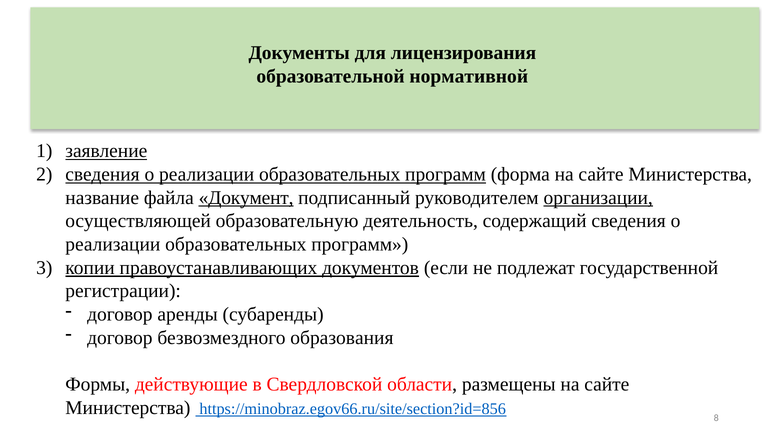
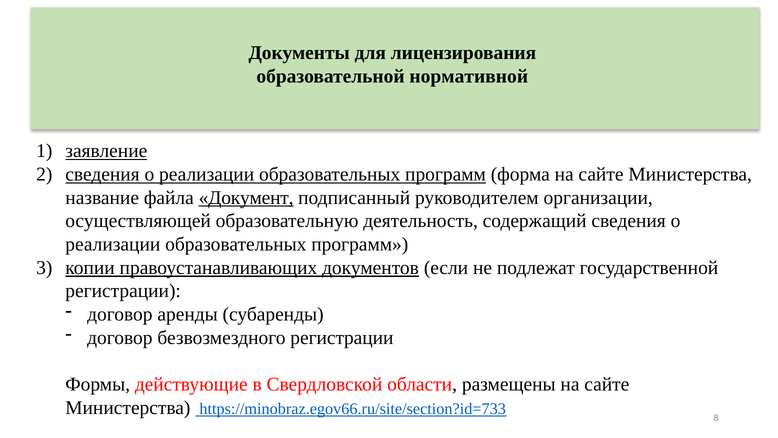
организации underline: present -> none (598, 197)
безвозмездного образования: образования -> регистрации (342, 337)
https://minobraz.egov66.ru/site/section?id=856: https://minobraz.egov66.ru/site/section?id=856 -> https://minobraz.egov66.ru/site/section?id=733 (353, 409)
